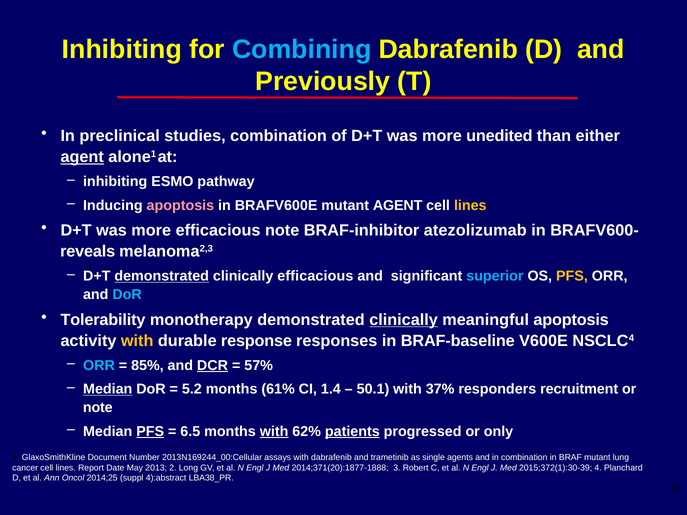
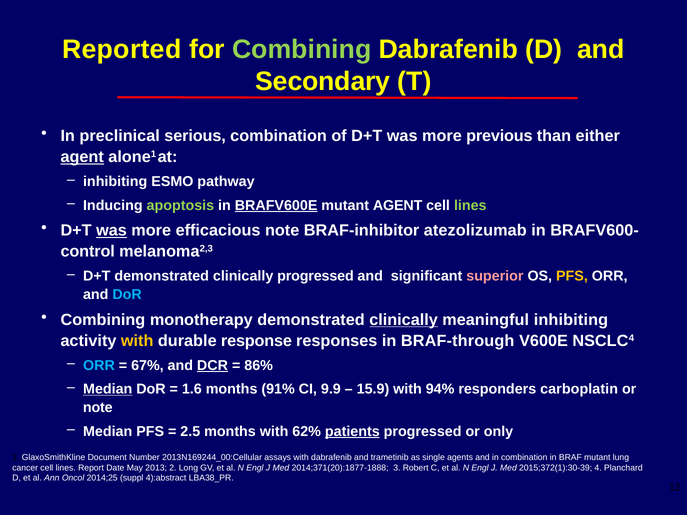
Inhibiting: Inhibiting -> Reported (122, 49)
Combining colour: light blue -> light green (302, 49)
Previously: Previously -> Secondary (323, 81)
studies: studies -> serious (195, 136)
unedited: unedited -> previous (499, 136)
apoptosis colour: pink -> light green (180, 205)
BRAFV600E underline: none -> present (276, 205)
lines colour: yellow -> light green (470, 205)
was underline: none -> present (111, 231)
reveals: reveals -> control (88, 252)
demonstrated underline: present -> none (162, 276)
clinically efficacious: efficacious -> progressed (315, 276)
superior colour: light blue -> pink (495, 276)
Tolerability: Tolerability -> Combining (103, 320)
meaningful apoptosis: apoptosis -> inhibiting (571, 320)
BRAF-baseline: BRAF-baseline -> BRAF-through (458, 341)
85%: 85% -> 67% (147, 366)
57%: 57% -> 86% (259, 366)
5.2: 5.2 -> 1.6 (192, 389)
61%: 61% -> 91% (278, 389)
1.4: 1.4 -> 9.9 (331, 389)
50.1: 50.1 -> 15.9 (373, 389)
37%: 37% -> 94% (440, 389)
recruitment: recruitment -> carboplatin (579, 389)
PFS underline: present -> none (150, 431)
6.5: 6.5 -> 2.5 (190, 431)
with underline: present -> none (274, 431)
